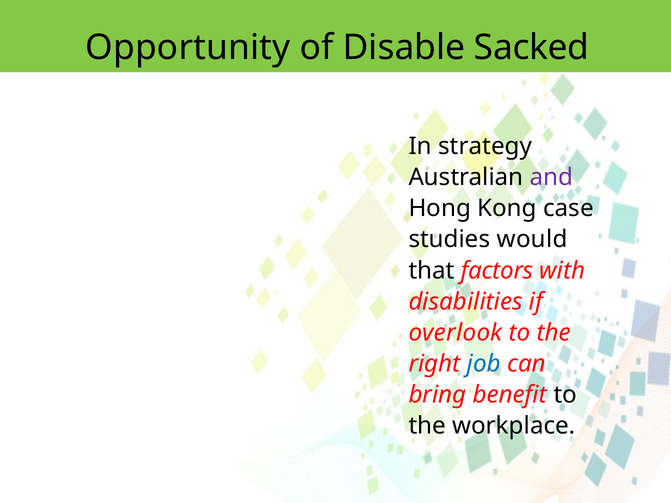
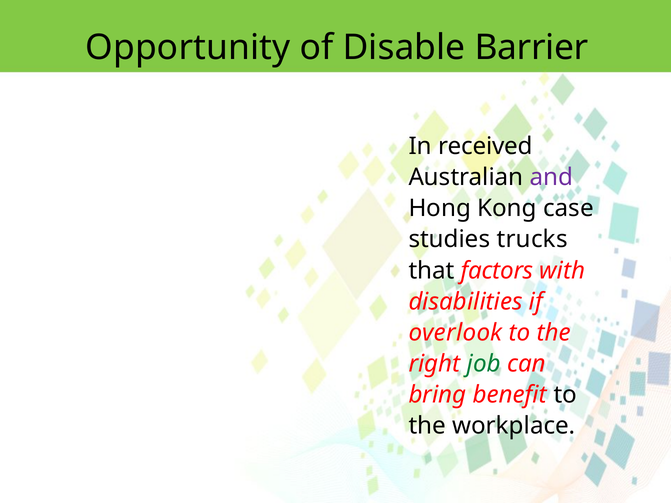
Sacked: Sacked -> Barrier (532, 48)
strategy: strategy -> received (485, 146)
would: would -> trucks (532, 240)
job colour: blue -> green (484, 364)
